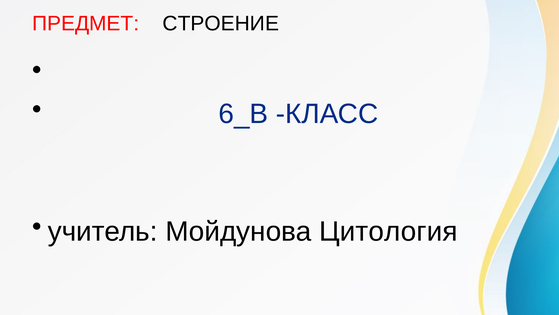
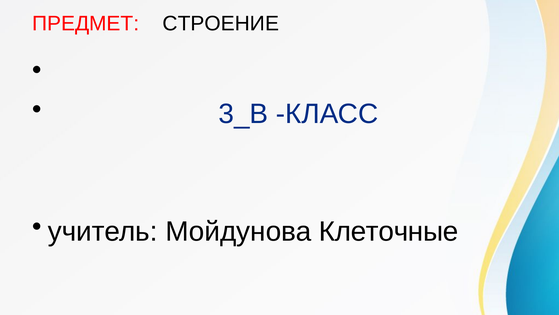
6_В: 6_В -> 3_В (243, 114)
Цитология: Цитология -> Клеточные (389, 231)
